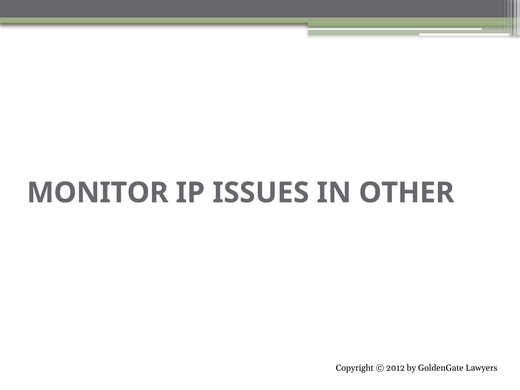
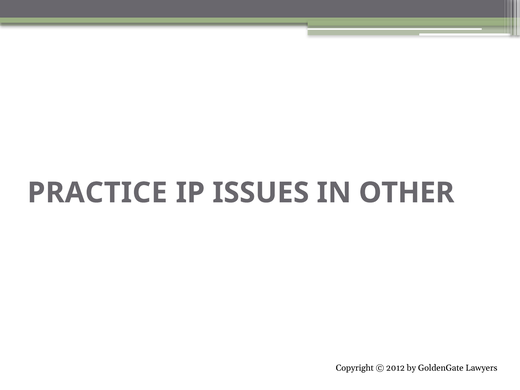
MONITOR: MONITOR -> PRACTICE (97, 193)
